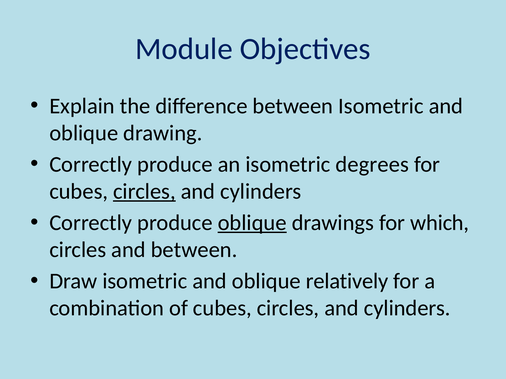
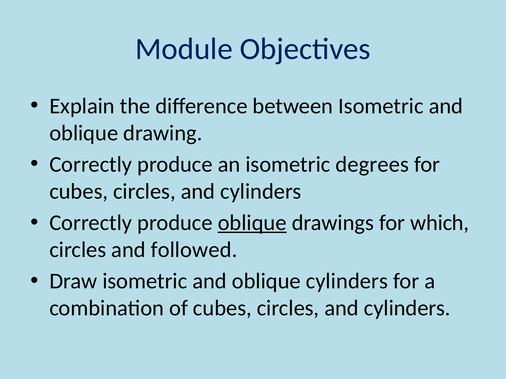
circles underline: present -> none (144, 192)
and between: between -> followed (194, 250)
oblique relatively: relatively -> cylinders (347, 282)
